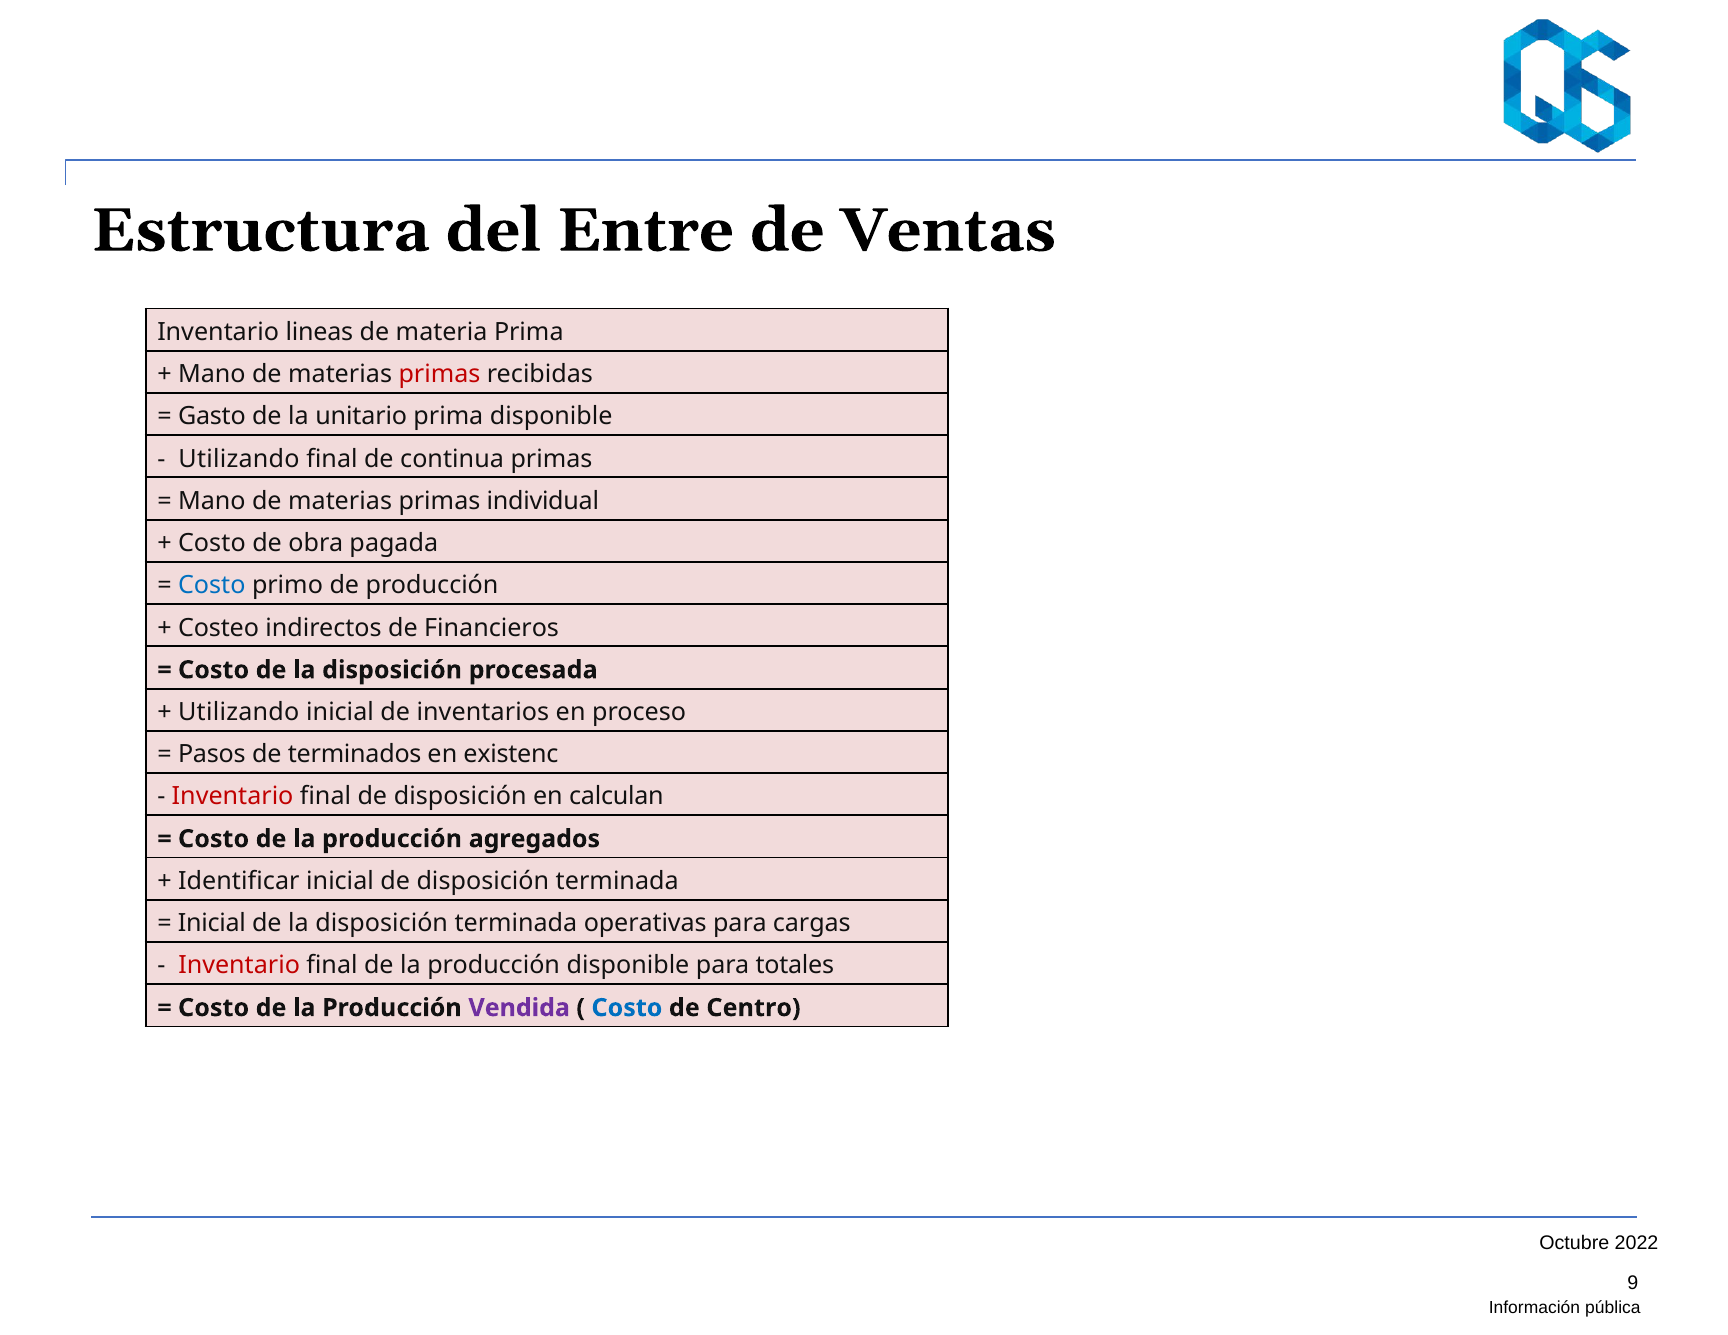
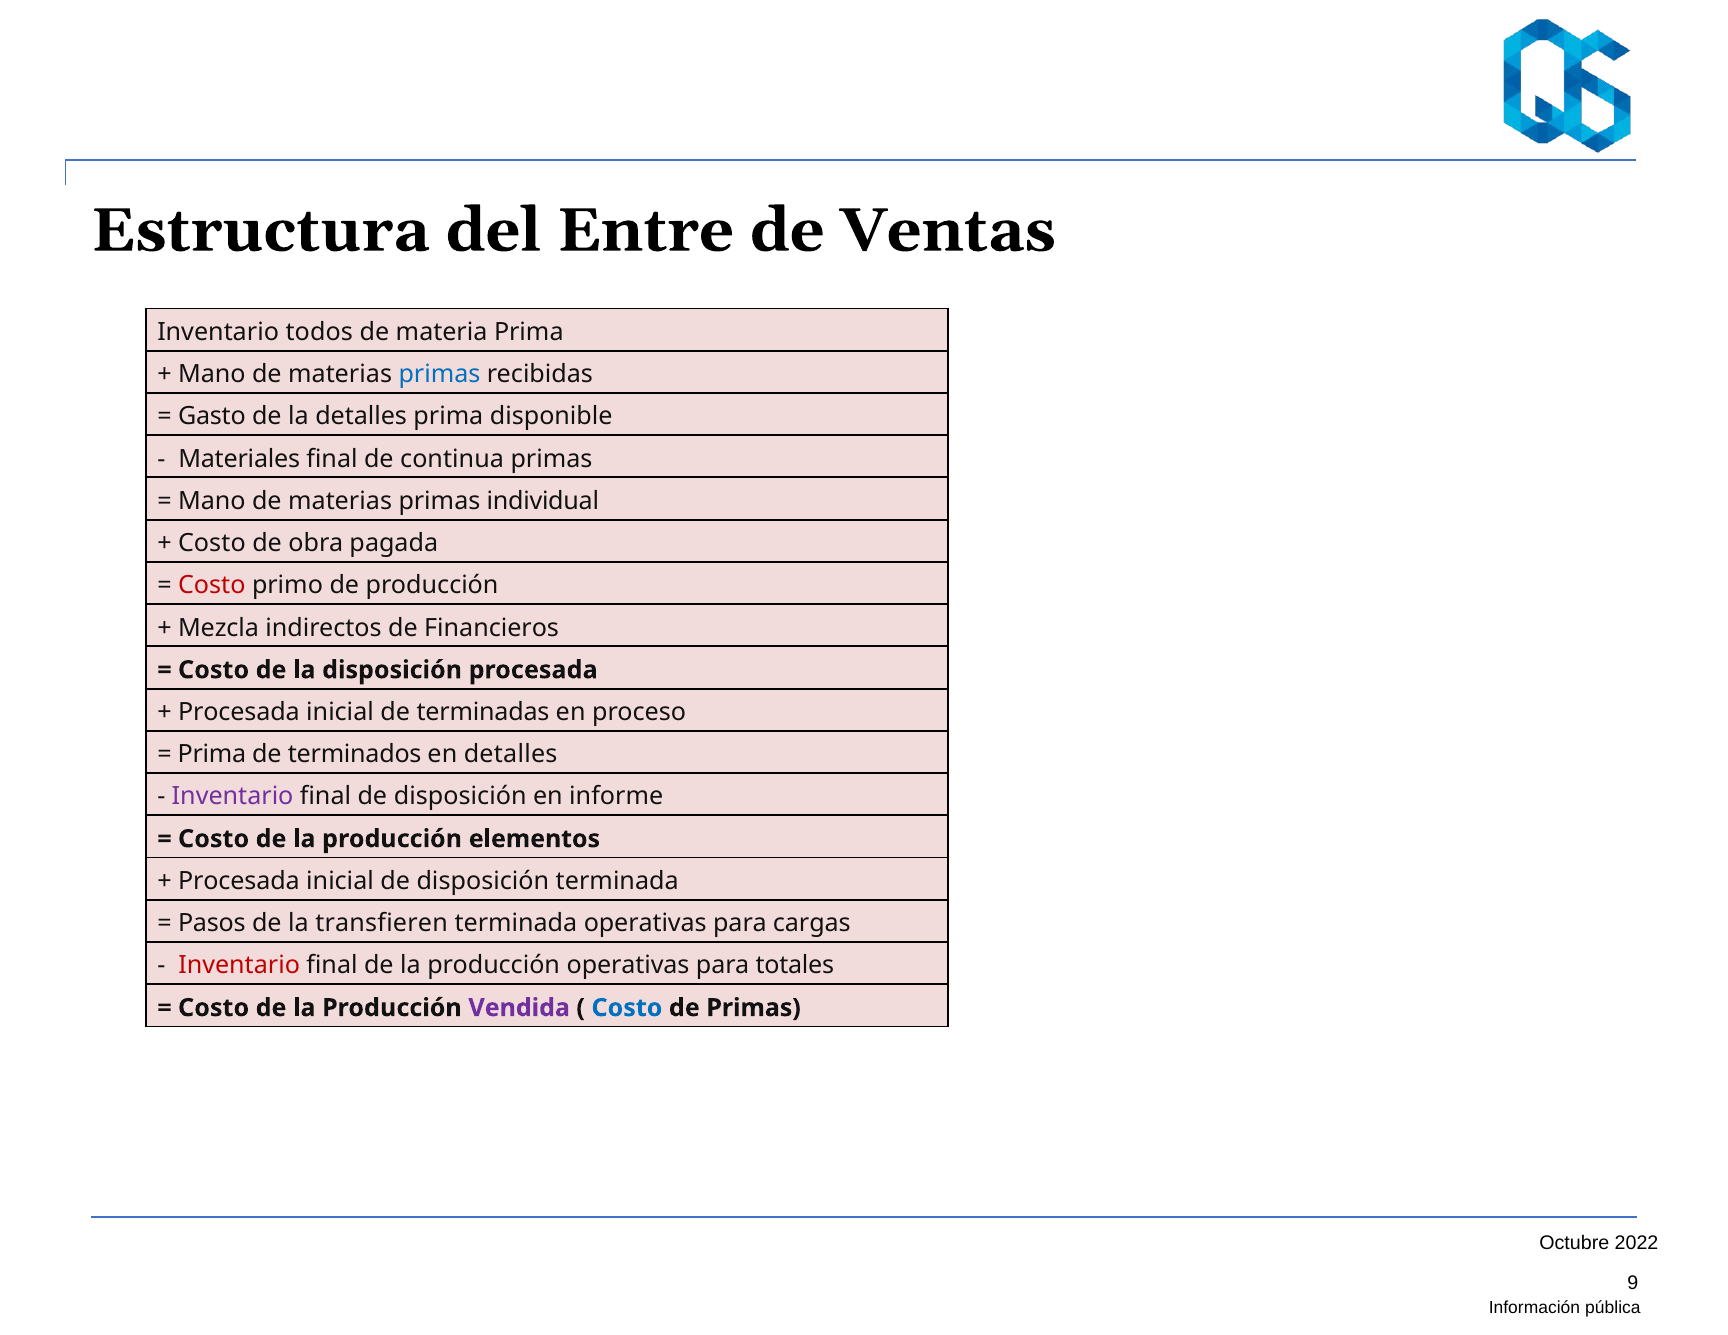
lineas: lineas -> todos (319, 332)
primas colour: red -> blue (439, 374)
la unitario: unitario -> detalles (361, 417)
Utilizando: Utilizando -> Materiales (239, 459)
Costo colour: blue -> red (212, 586)
Costeo: Costeo -> Mezcla (218, 628)
Utilizando: Utilizando -> Procesada (239, 712)
inventarios: inventarios -> terminadas (483, 712)
Pasos: Pasos -> Prima (212, 755)
en existenc: existenc -> detalles (511, 755)
Inventario colour: red -> purple (233, 797)
calculan: calculan -> informe (616, 797)
agregados: agregados -> elementos (534, 839)
Identificar: Identificar -> Procesada (239, 881)
Inicial: Inicial -> Pasos (212, 924)
disposición: disposición -> transfieren (382, 924)
producción disponible: disponible -> operativas (628, 966)
de Centro: Centro -> Primas (754, 1008)
